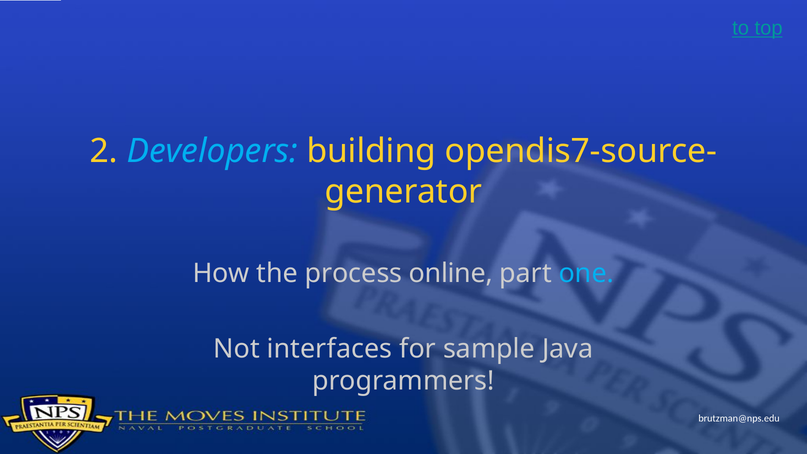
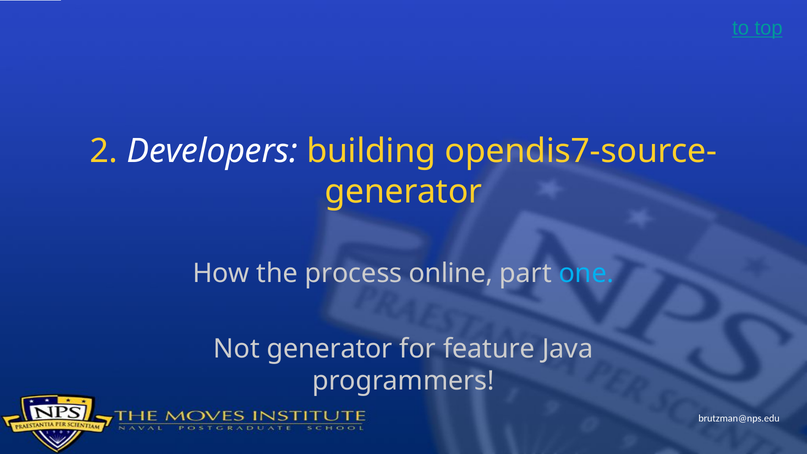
Developers colour: light blue -> white (212, 151)
Not interfaces: interfaces -> generator (330, 349)
sample: sample -> feature (489, 349)
